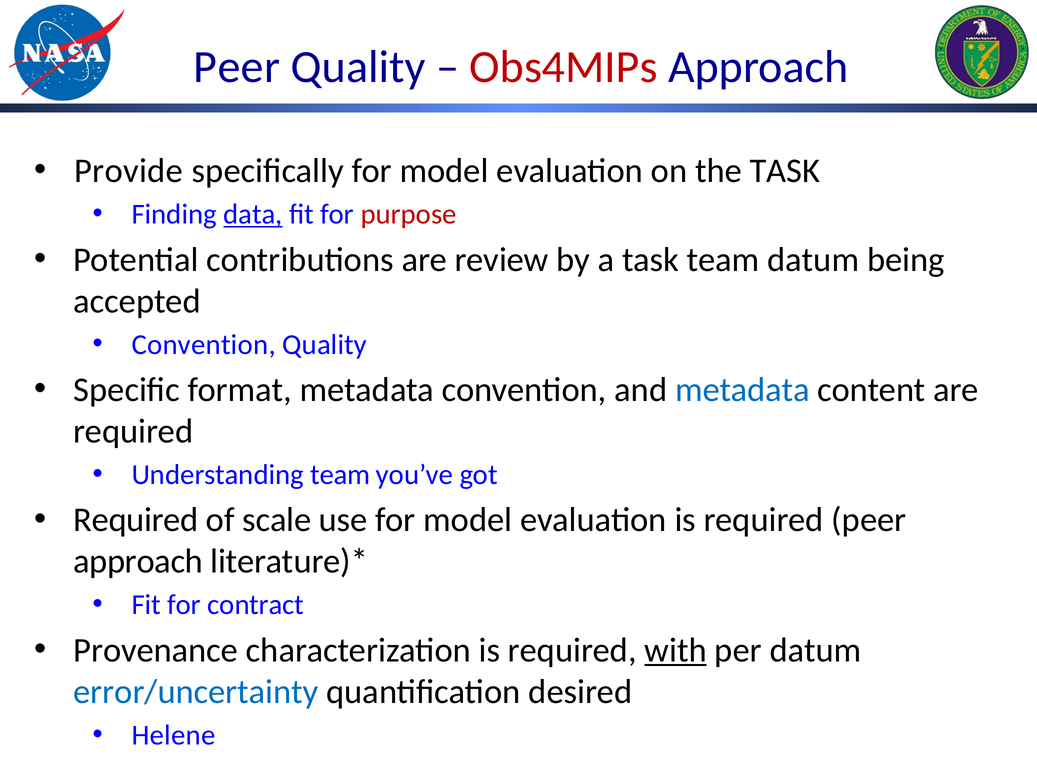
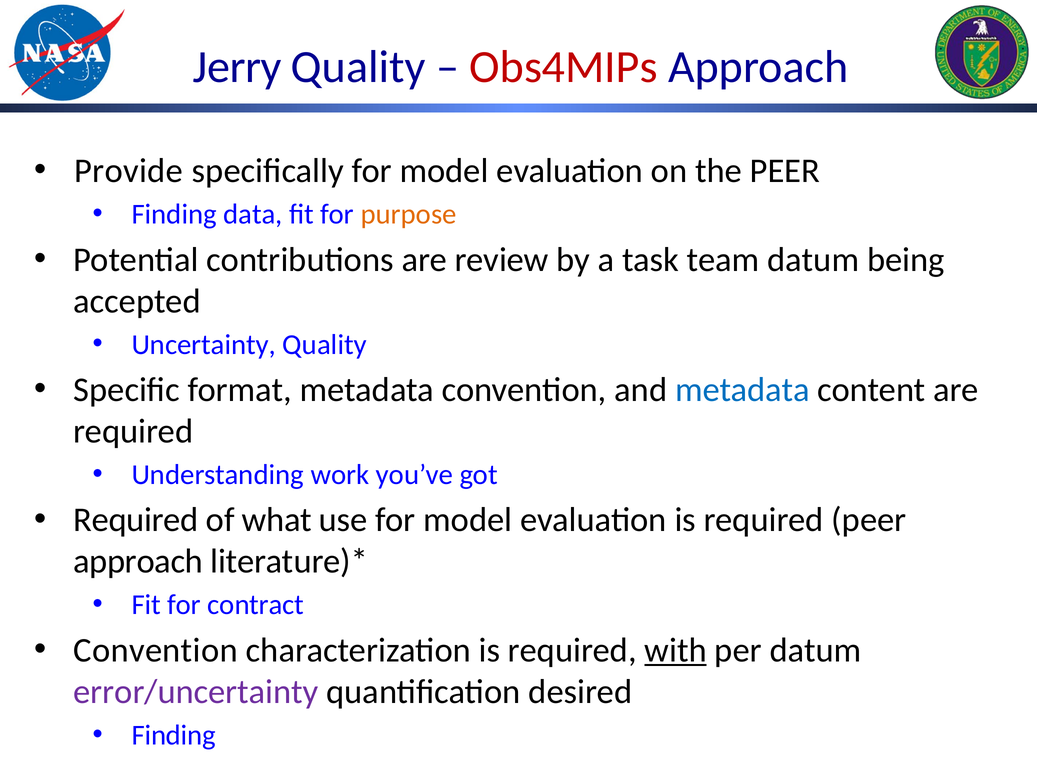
Peer: Peer -> Jerry (237, 67)
the TASK: TASK -> PEER (785, 171)
data underline: present -> none (253, 214)
purpose colour: red -> orange (409, 214)
Convention: Convention -> Uncertainty (204, 344)
Understanding team: team -> work (340, 475)
scale: scale -> what (277, 520)
Provenance: Provenance -> Convention (156, 650)
error/uncertainty colour: blue -> purple (196, 692)
Helene: Helene -> Finding (174, 735)
